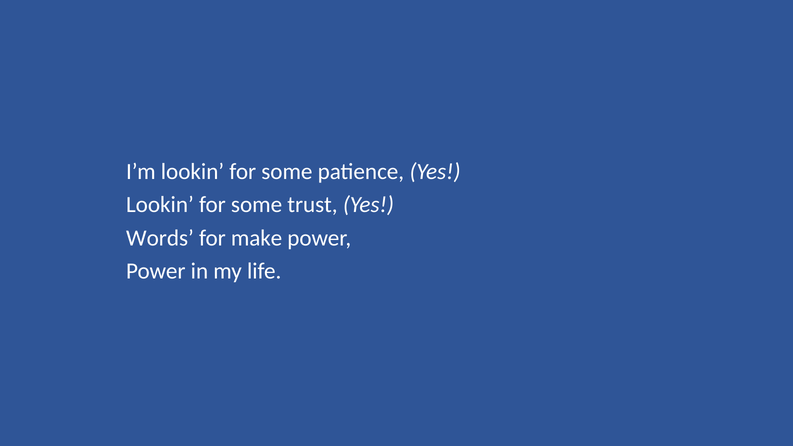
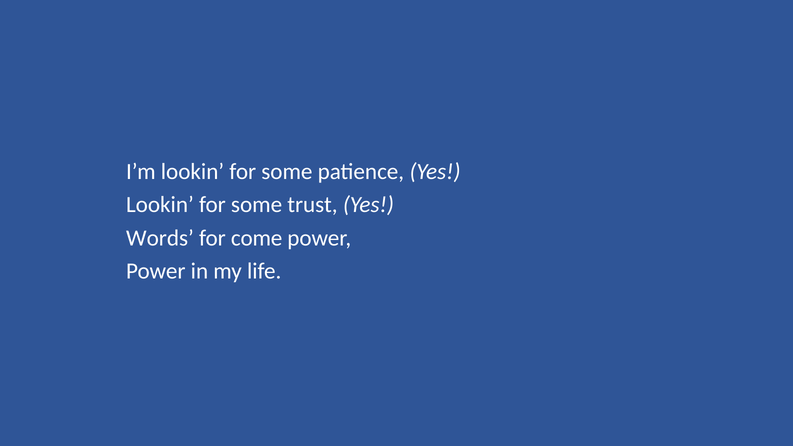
make: make -> come (257, 238)
